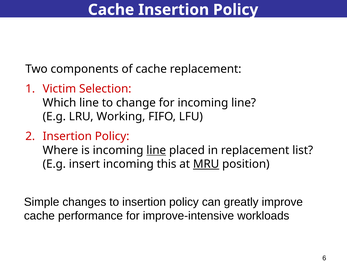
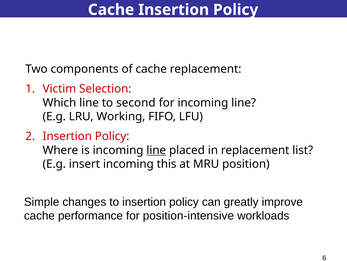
change: change -> second (136, 102)
MRU underline: present -> none (206, 164)
improve-intensive: improve-intensive -> position-intensive (188, 215)
